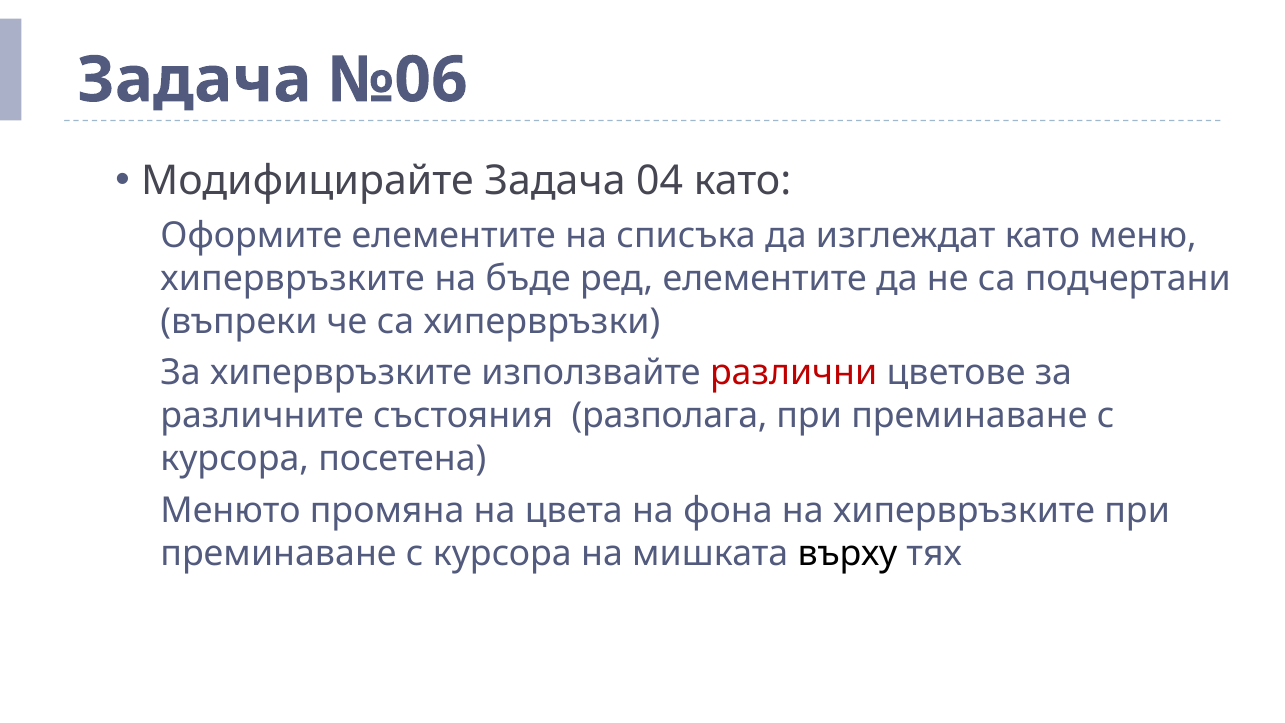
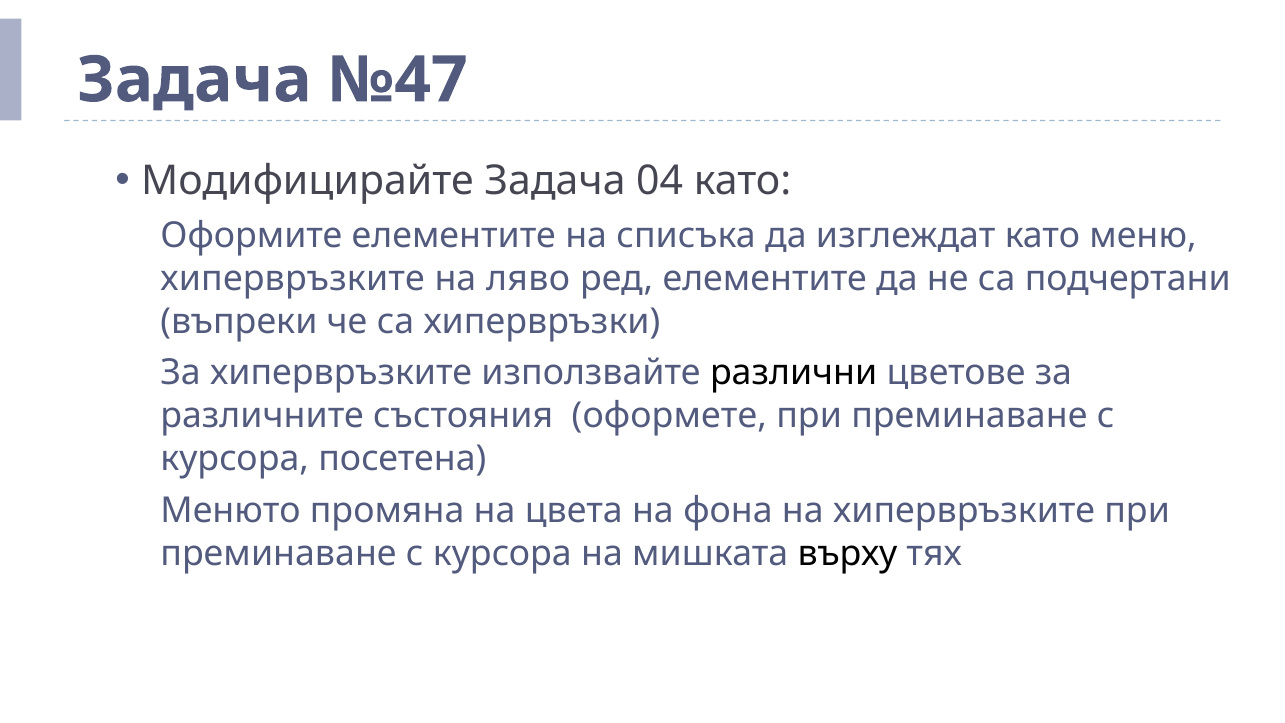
№06: №06 -> №47 (398, 80)
бъде: бъде -> ляво (528, 278)
различни colour: red -> black (794, 373)
разполага: разполага -> оформете (669, 416)
